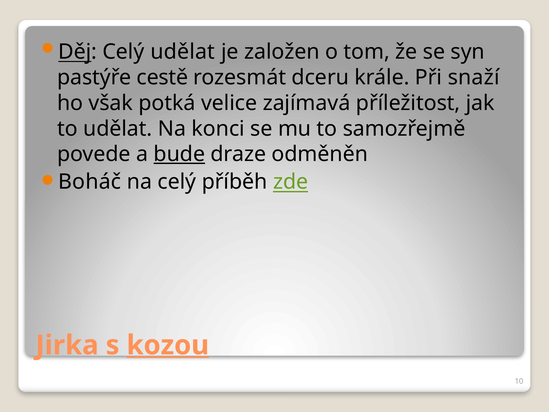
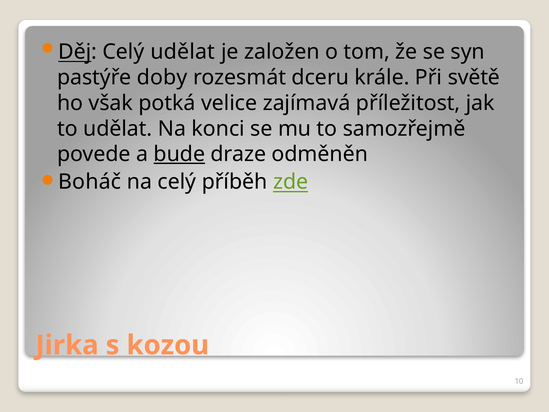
cestě: cestě -> doby (162, 77)
snaží: snaží -> světě (474, 77)
kozou underline: present -> none (168, 345)
